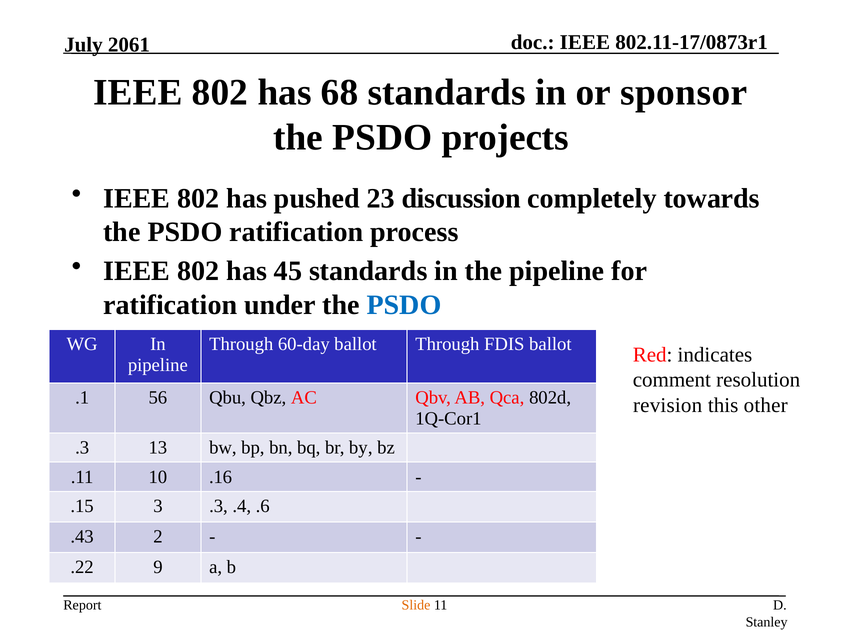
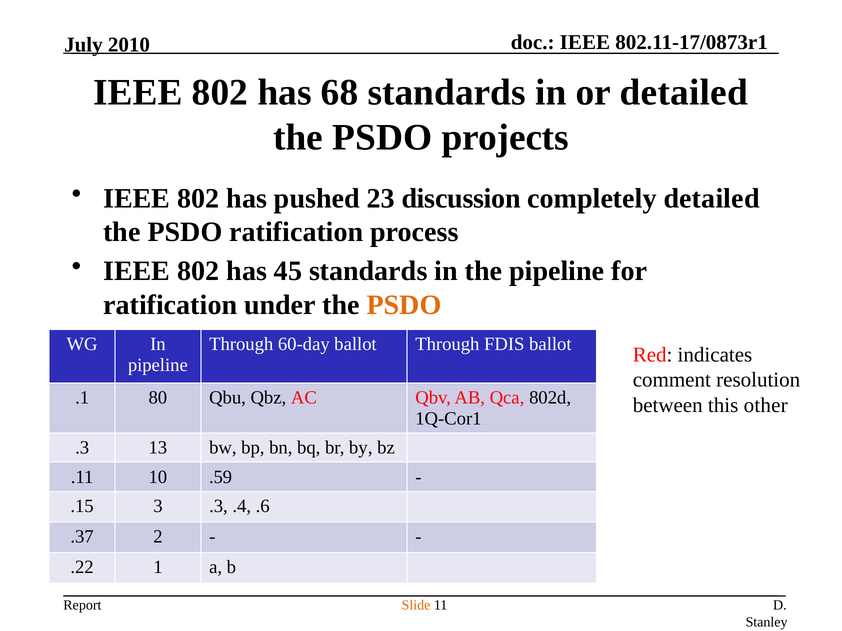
2061: 2061 -> 2010 (129, 45)
or sponsor: sponsor -> detailed (684, 92)
completely towards: towards -> detailed (712, 198)
PSDO colour: blue -> orange (404, 305)
56: 56 -> 80 (158, 398)
revision: revision -> between (668, 406)
.16: .16 -> .59 (221, 477)
.43: .43 -> .37 (82, 537)
9: 9 -> 1 (158, 568)
